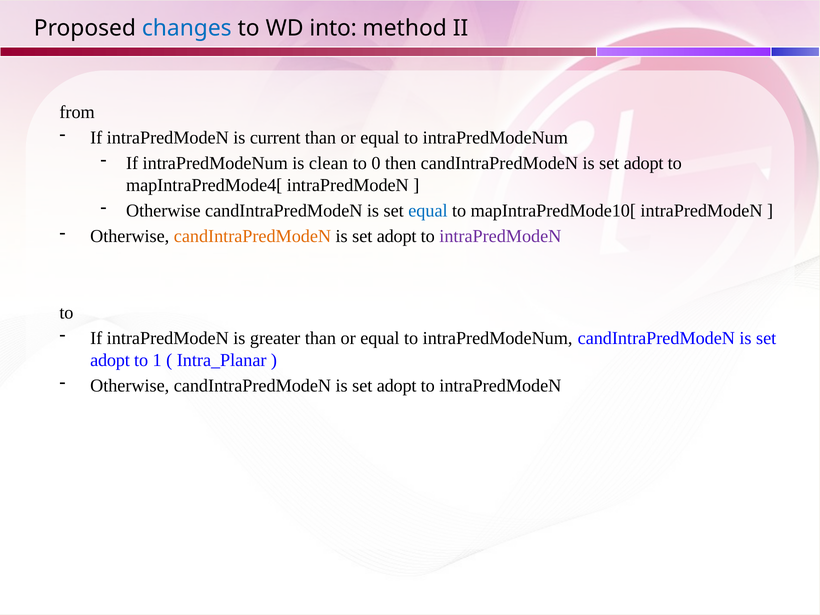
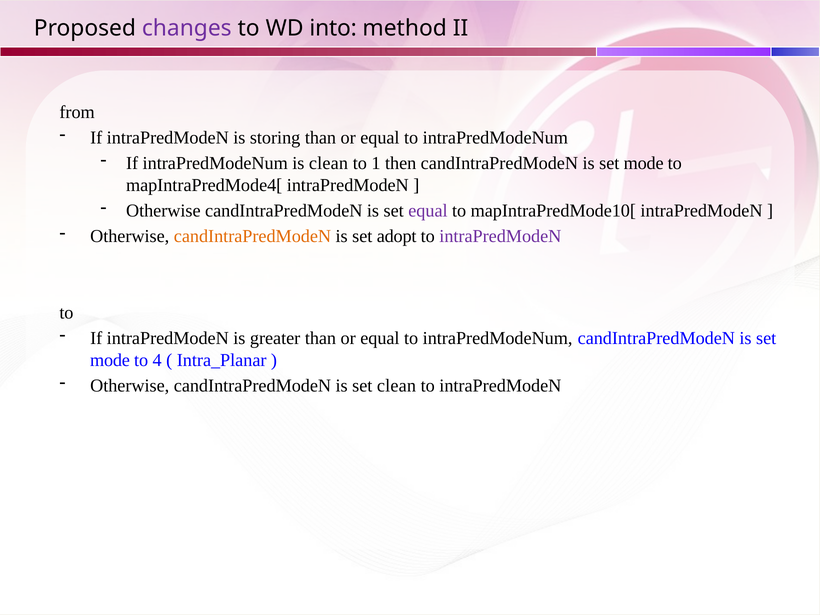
changes colour: blue -> purple (187, 28)
current: current -> storing (275, 138)
0: 0 -> 1 (376, 163)
adopt: adopt -> mode (644, 163)
equal colour: blue -> purple (428, 211)
adopt: adopt -> mode (110, 360)
1: 1 -> 4 (157, 360)
adopt: adopt -> clean (396, 386)
